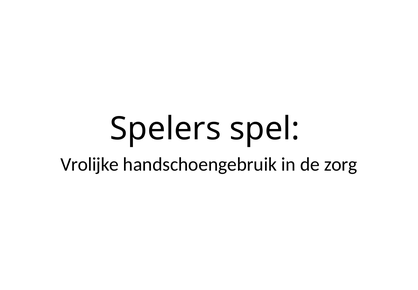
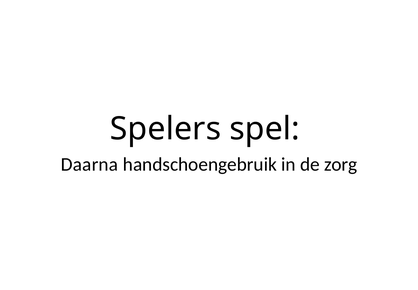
Vrolijke: Vrolijke -> Daarna (90, 164)
